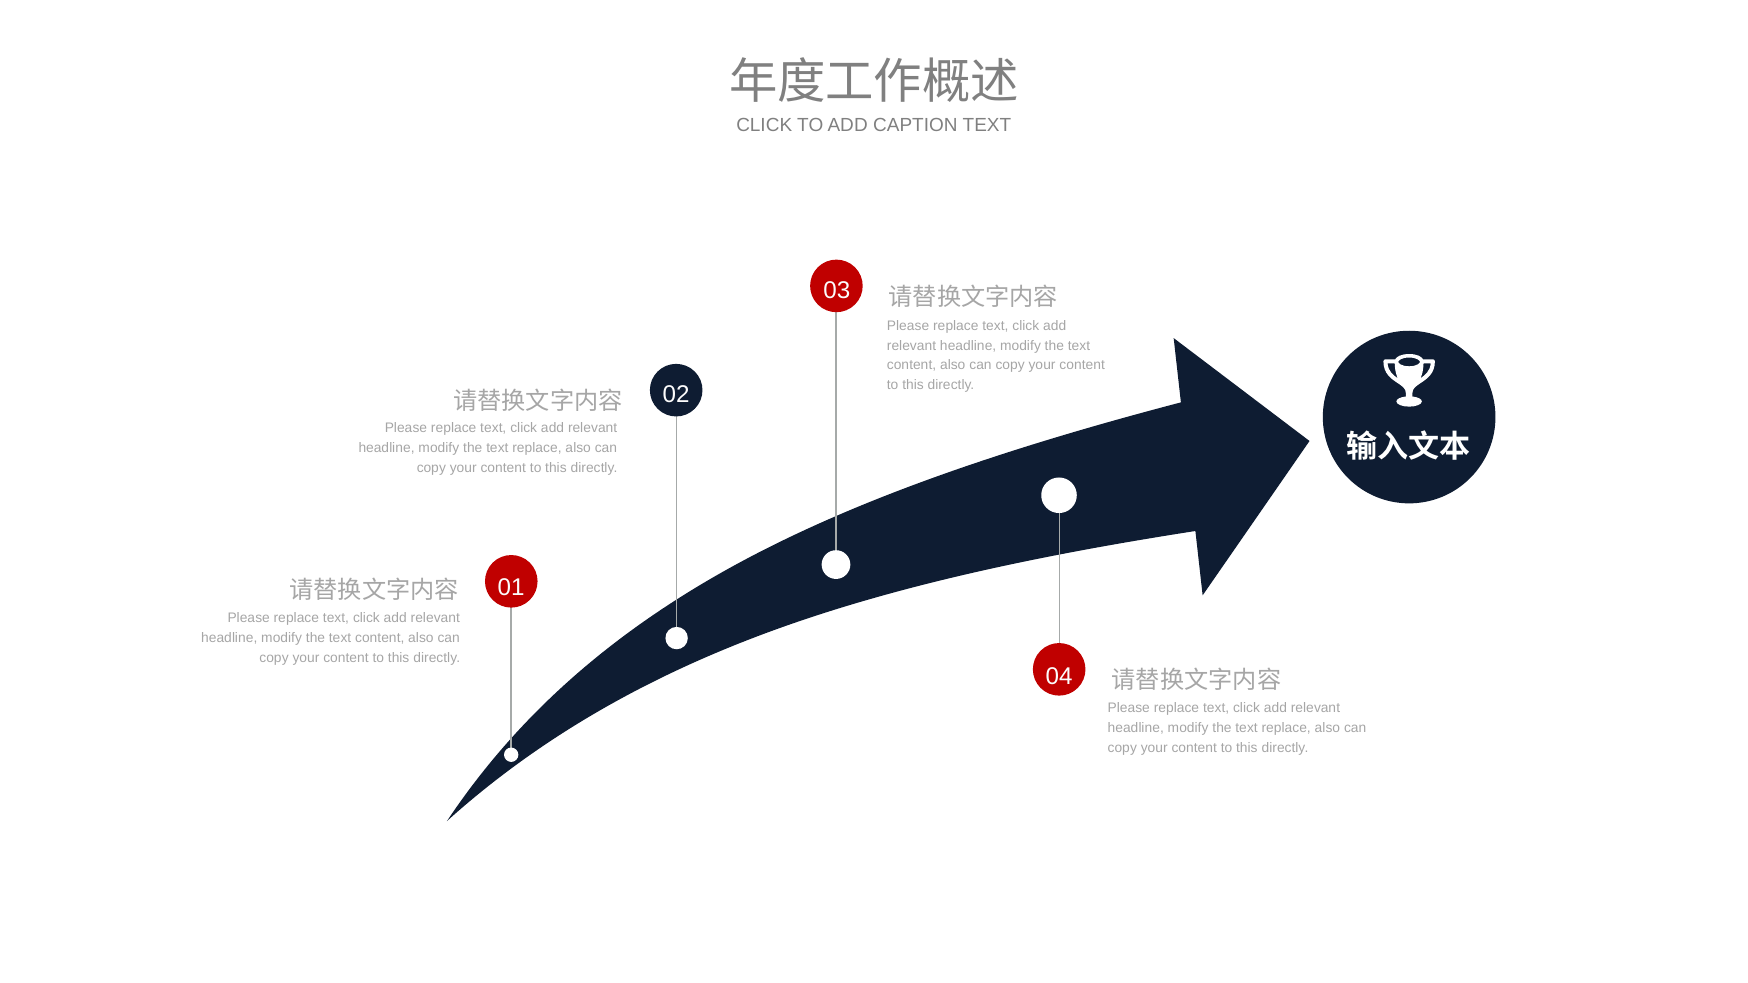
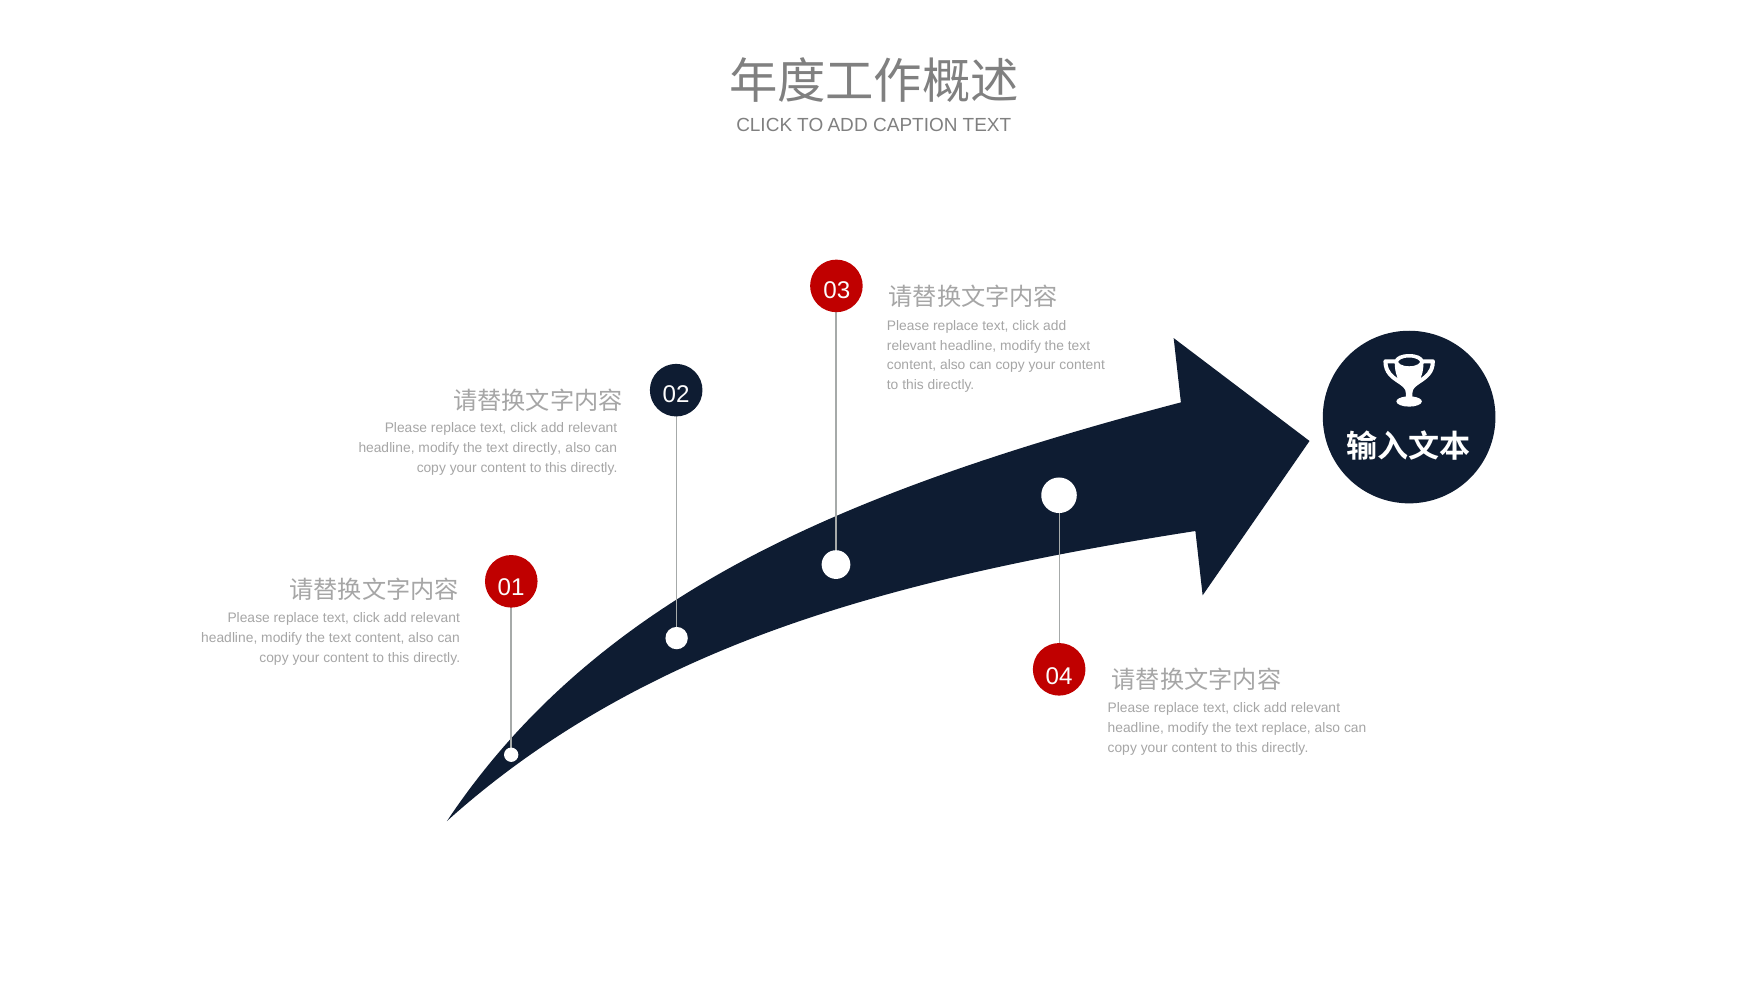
replace: replace -> directly (537, 448)
